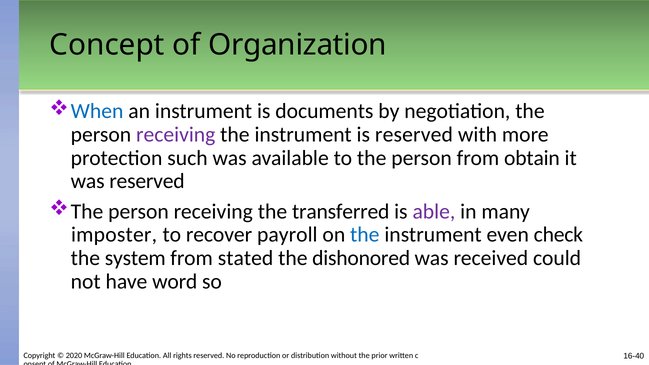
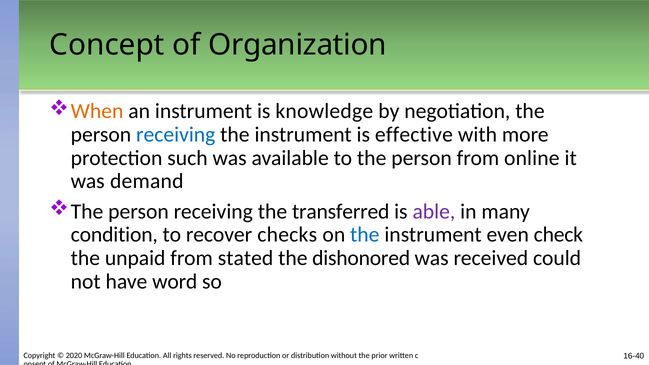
When colour: blue -> orange (97, 111)
documents: documents -> knowledge (324, 111)
receiving colour: purple -> blue (176, 135)
is reserved: reserved -> effective (414, 135)
obtain: obtain -> online (532, 158)
was reserved: reserved -> demand (147, 181)
imposter: imposter -> condition (114, 235)
payroll: payroll -> checks (287, 235)
system: system -> unpaid (135, 258)
